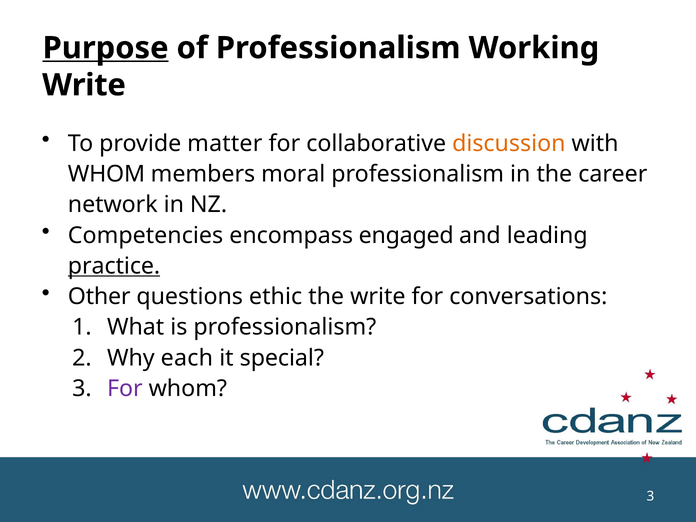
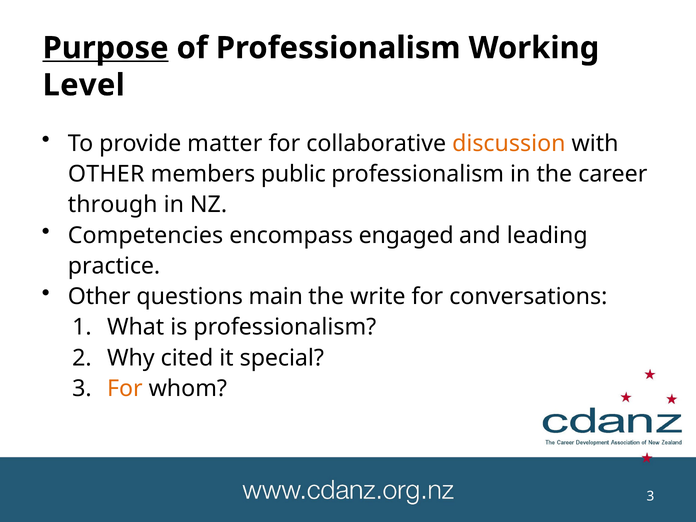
Write: Write -> Level (84, 85)
WHOM: WHOM -> OTHER (106, 174)
moral: moral -> public (293, 174)
network: network -> through (113, 205)
practice underline: present -> none (114, 266)
ethic: ethic -> main (276, 297)
each: each -> cited (187, 358)
For colour: purple -> orange (125, 388)
